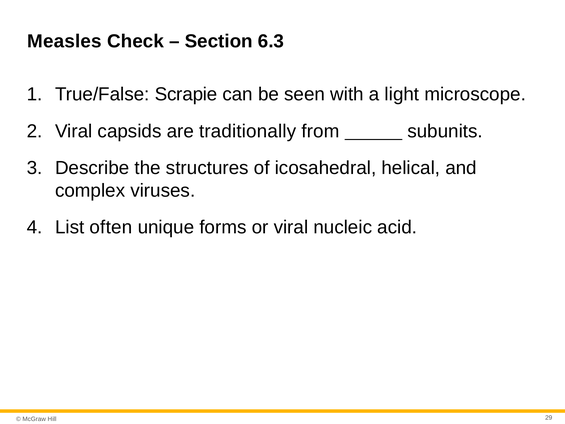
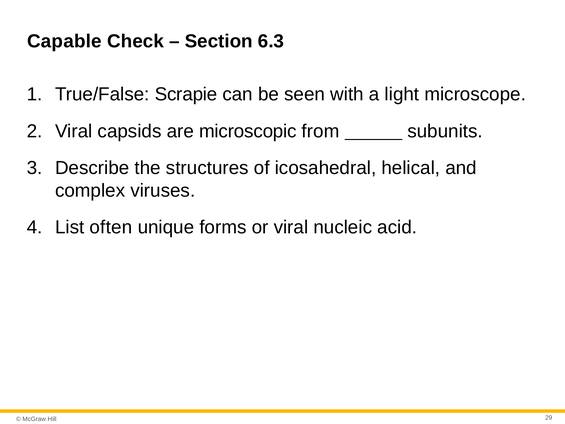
Measles: Measles -> Capable (64, 41)
traditionally: traditionally -> microscopic (248, 131)
